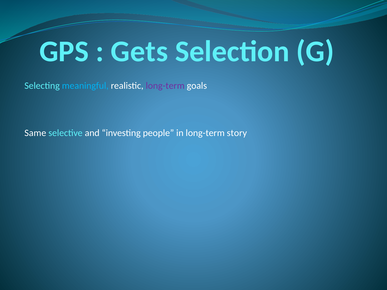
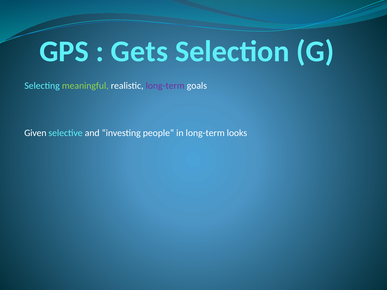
meaningful colour: light blue -> light green (85, 86)
Same: Same -> Given (35, 133)
story: story -> looks (237, 133)
